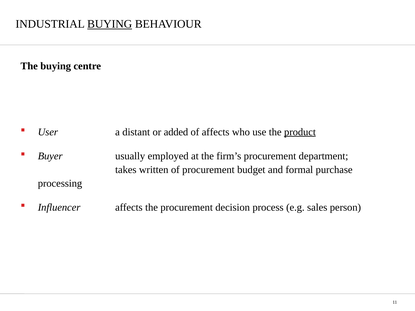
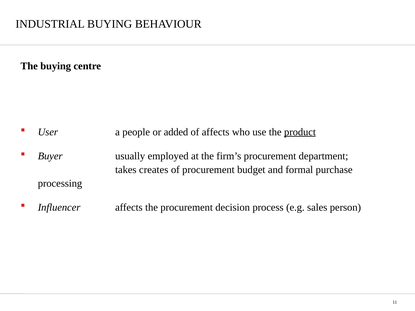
BUYING underline: present -> none (110, 24)
distant: distant -> people (136, 132)
written: written -> creates (154, 170)
